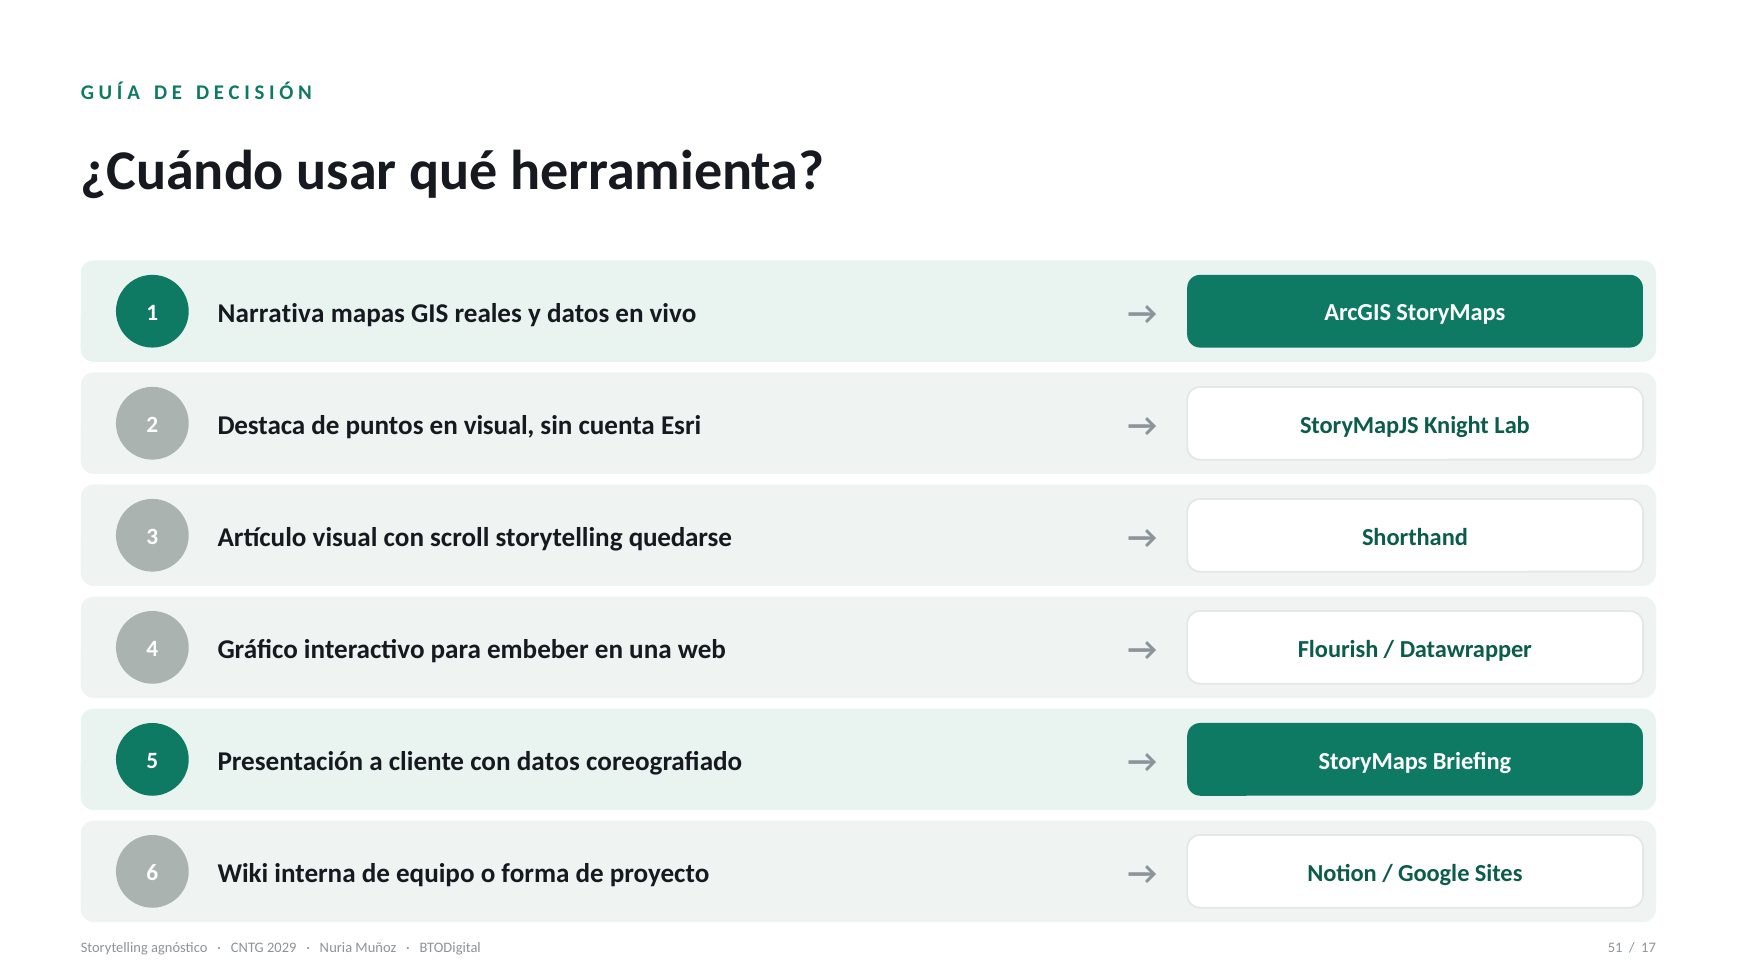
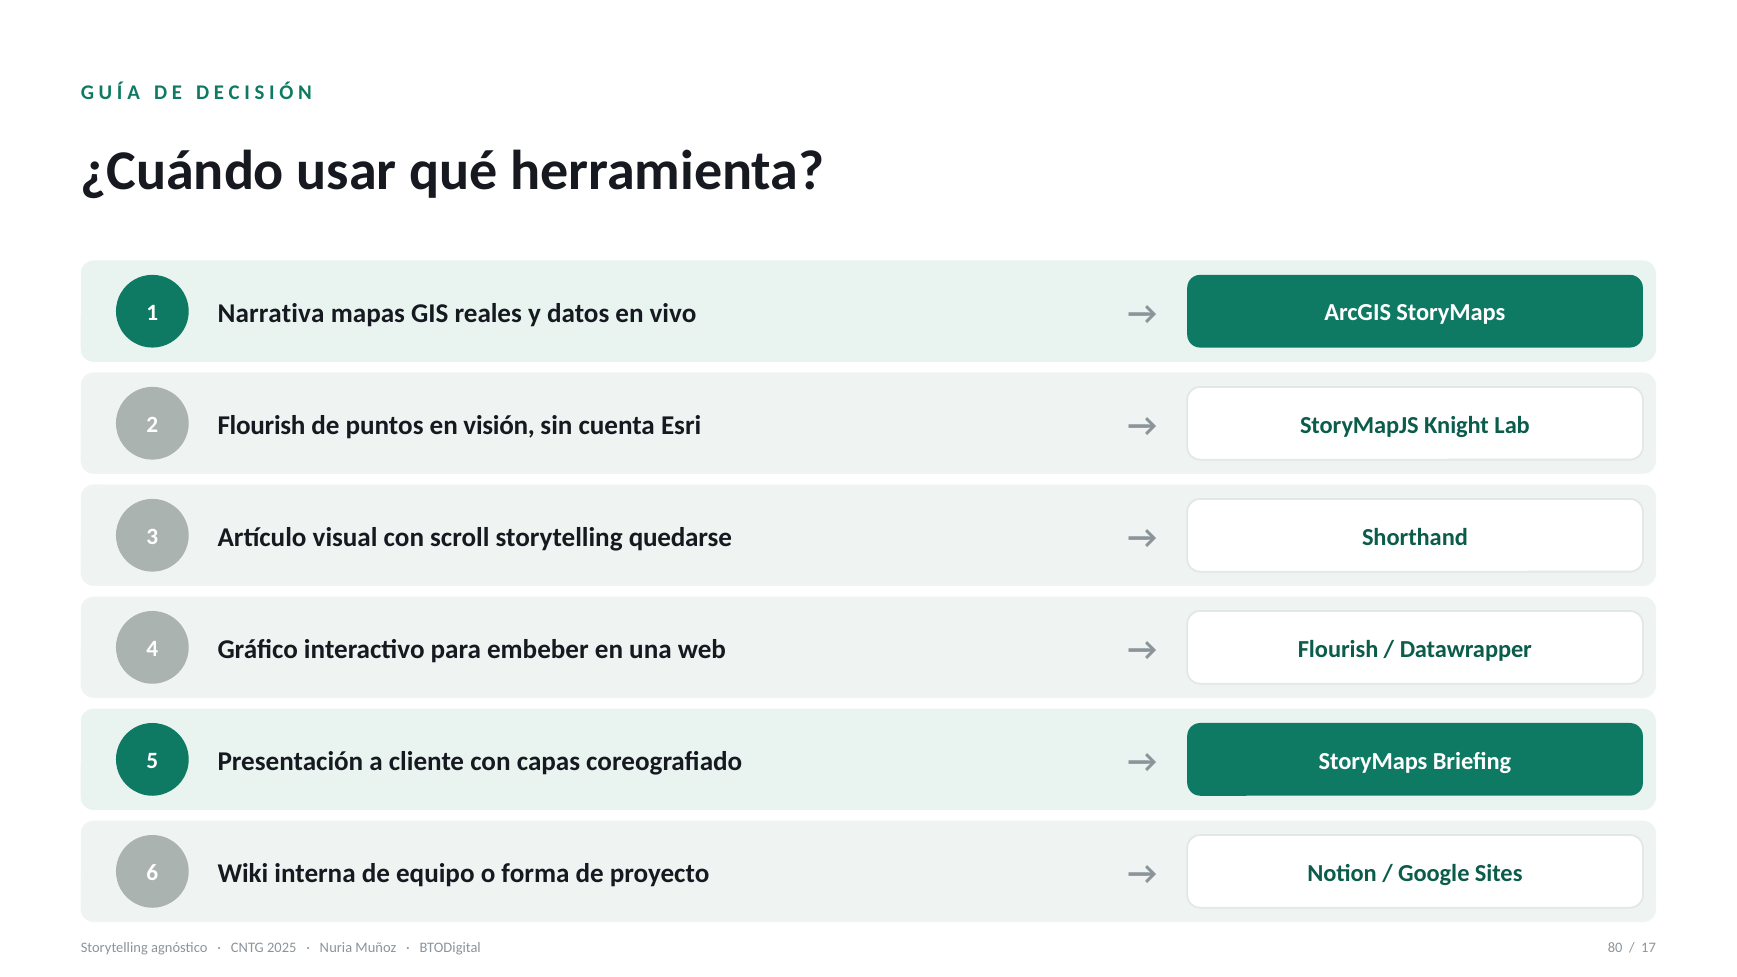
2 Destaca: Destaca -> Flourish (261, 425)
en visual: visual -> visión (499, 425)
con datos: datos -> capas (548, 761)
2029: 2029 -> 2025 (282, 948)
51: 51 -> 80 (1615, 948)
